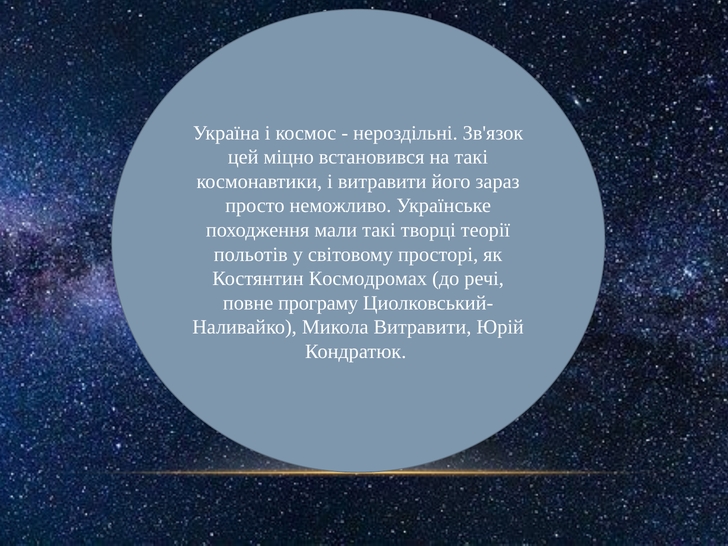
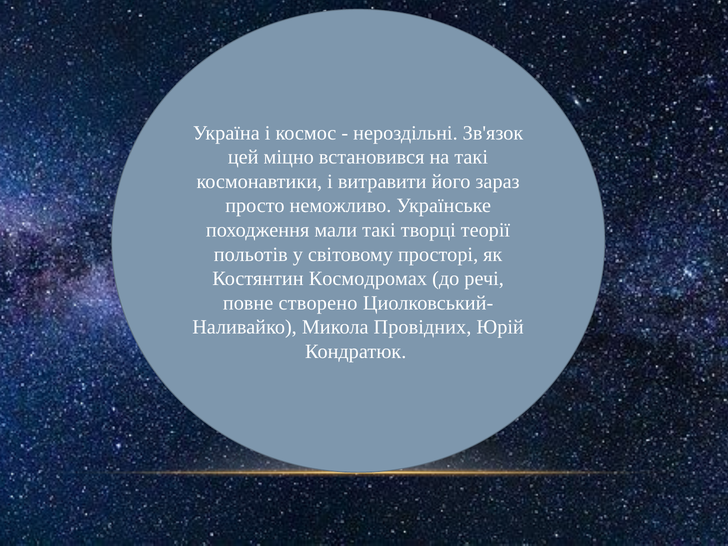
програму: програму -> створено (318, 303)
Микола Витравити: Витравити -> Провідних (422, 327)
